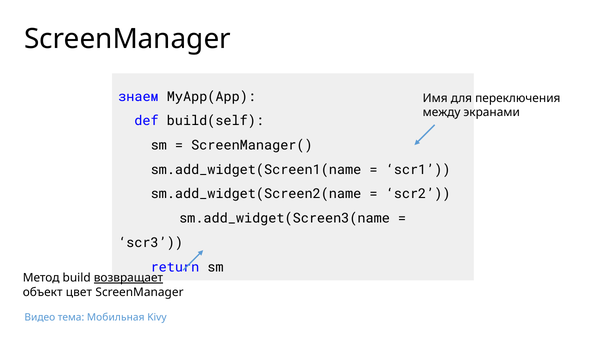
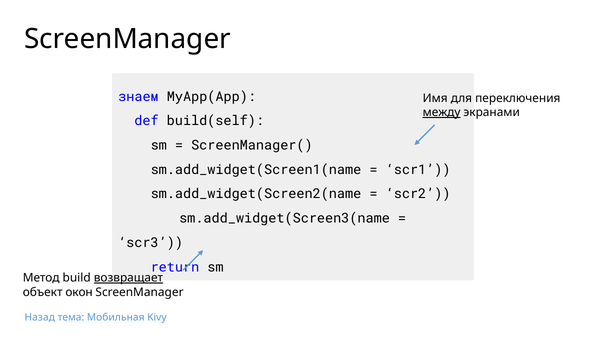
между underline: none -> present (442, 112)
цвет: цвет -> окон (79, 292)
Видео: Видео -> Назад (40, 318)
